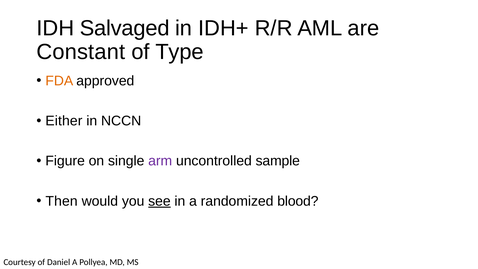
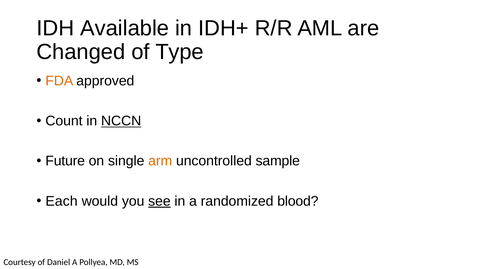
Salvaged: Salvaged -> Available (125, 28)
Constant: Constant -> Changed (81, 52)
Either: Either -> Count (64, 121)
NCCN underline: none -> present (121, 121)
Figure: Figure -> Future (65, 161)
arm colour: purple -> orange (160, 161)
Then: Then -> Each (62, 201)
